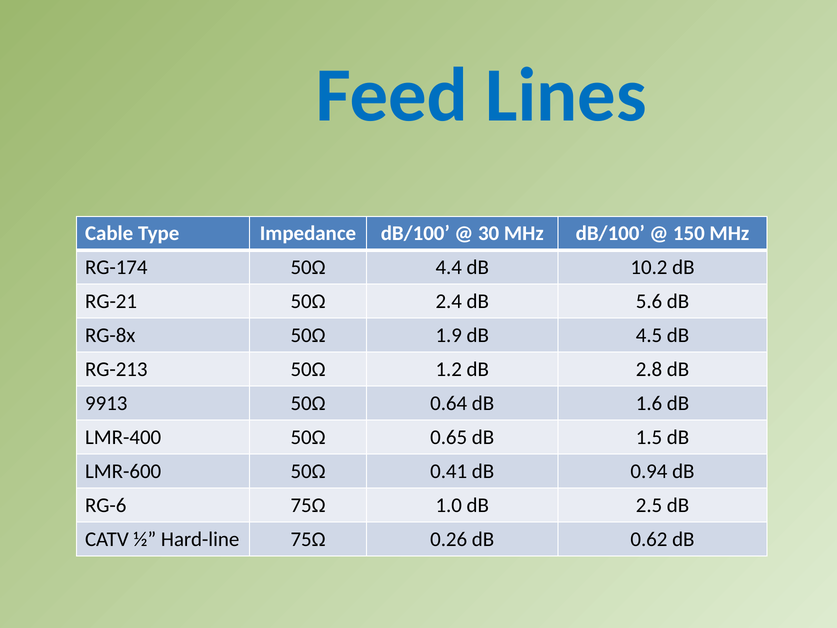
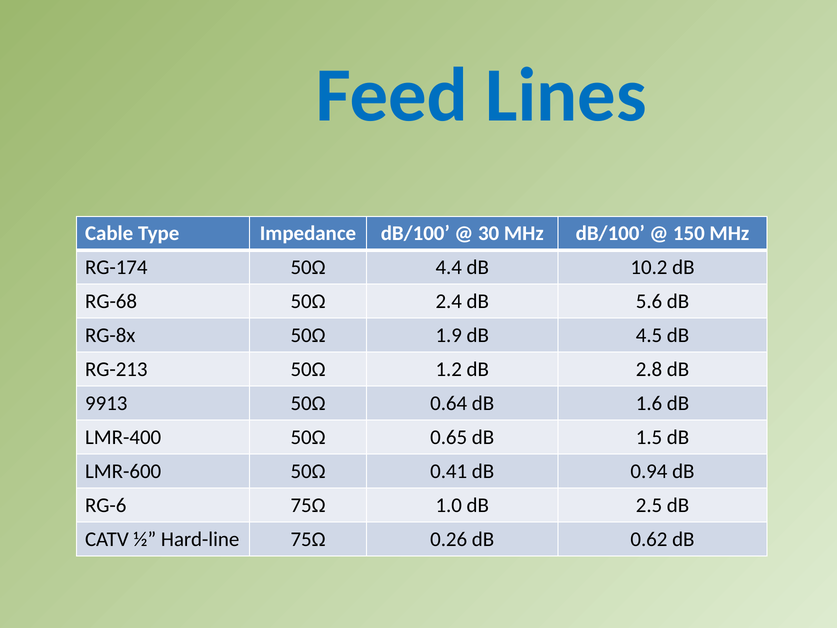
RG-21: RG-21 -> RG-68 (111, 301)
